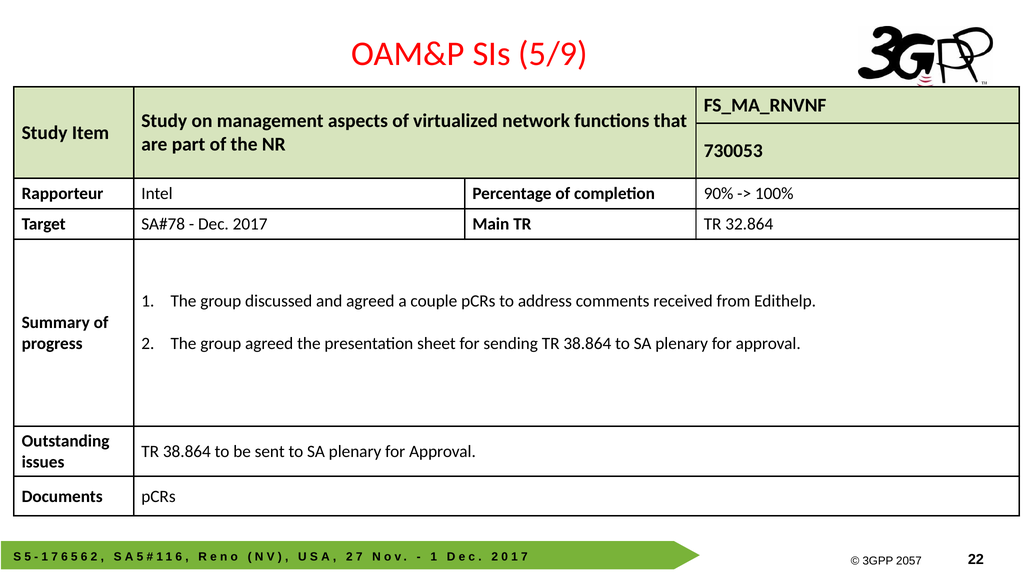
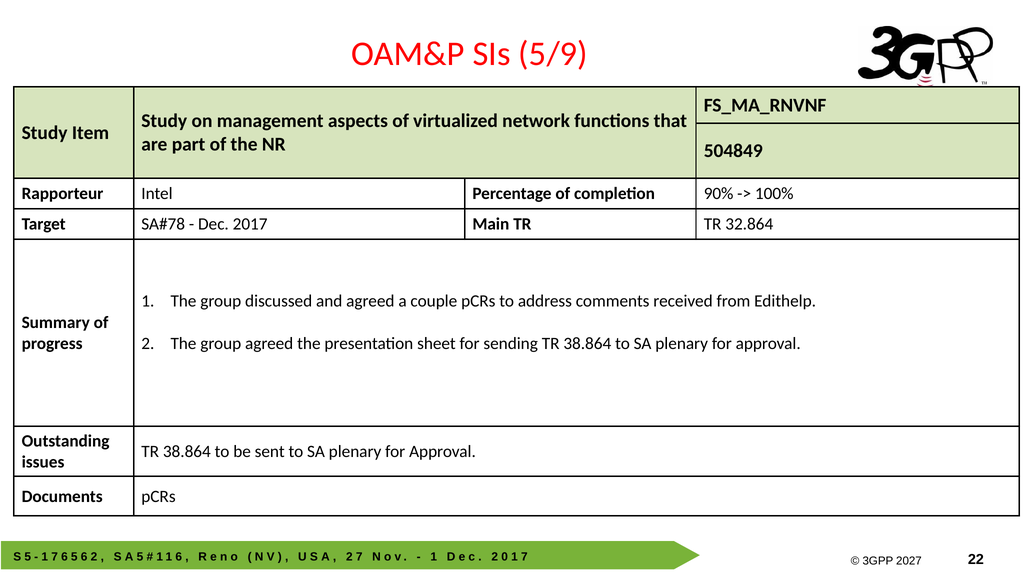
730053: 730053 -> 504849 (733, 151)
2057: 2057 -> 2027 (909, 561)
